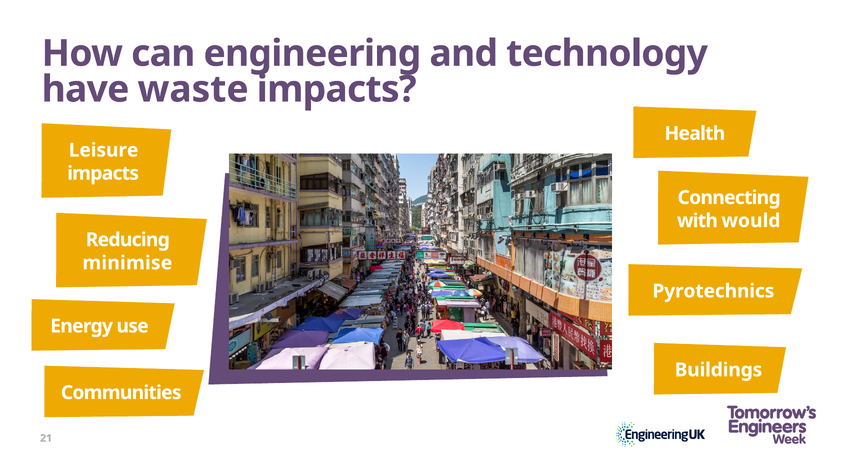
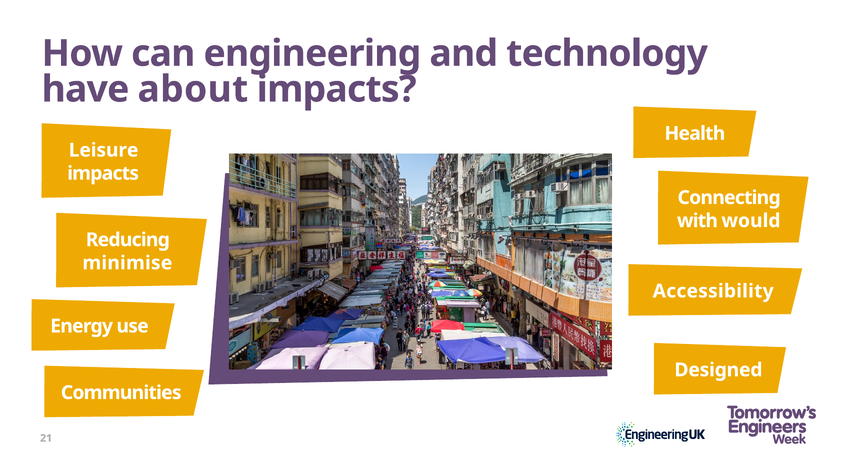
waste: waste -> about (193, 89)
Pyrotechnics: Pyrotechnics -> Accessibility (713, 291)
Buildings: Buildings -> Designed (718, 370)
